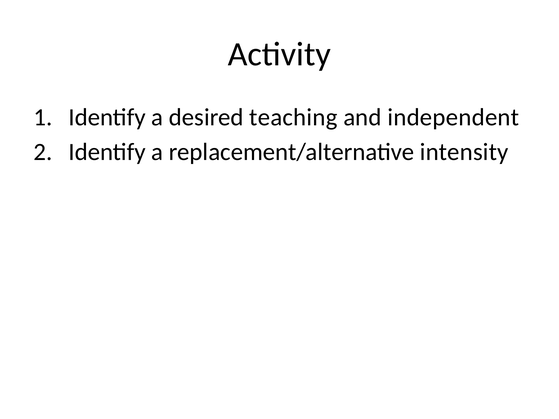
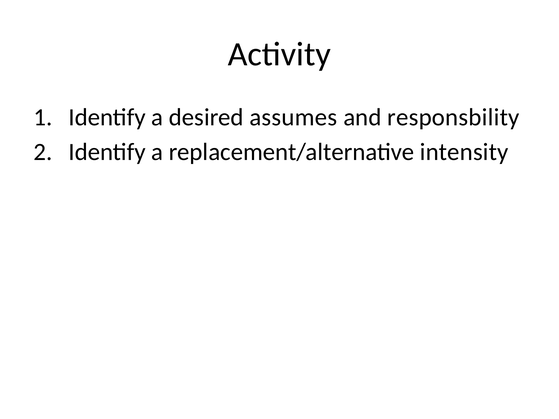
teaching: teaching -> assumes (293, 117)
independent: independent -> responsbility (453, 117)
